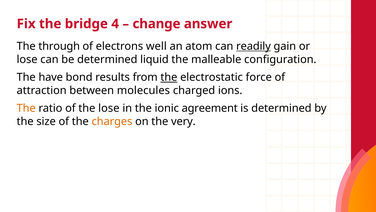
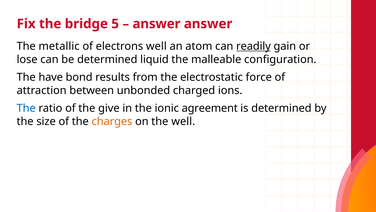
4: 4 -> 5 (115, 24)
change: change -> answer (157, 24)
through: through -> metallic (59, 46)
the underline: present -> none (169, 77)
molecules: molecules -> unbonded (143, 90)
The colour: orange -> blue (26, 108)
the lose: lose -> give (109, 108)
the very: very -> well (183, 121)
